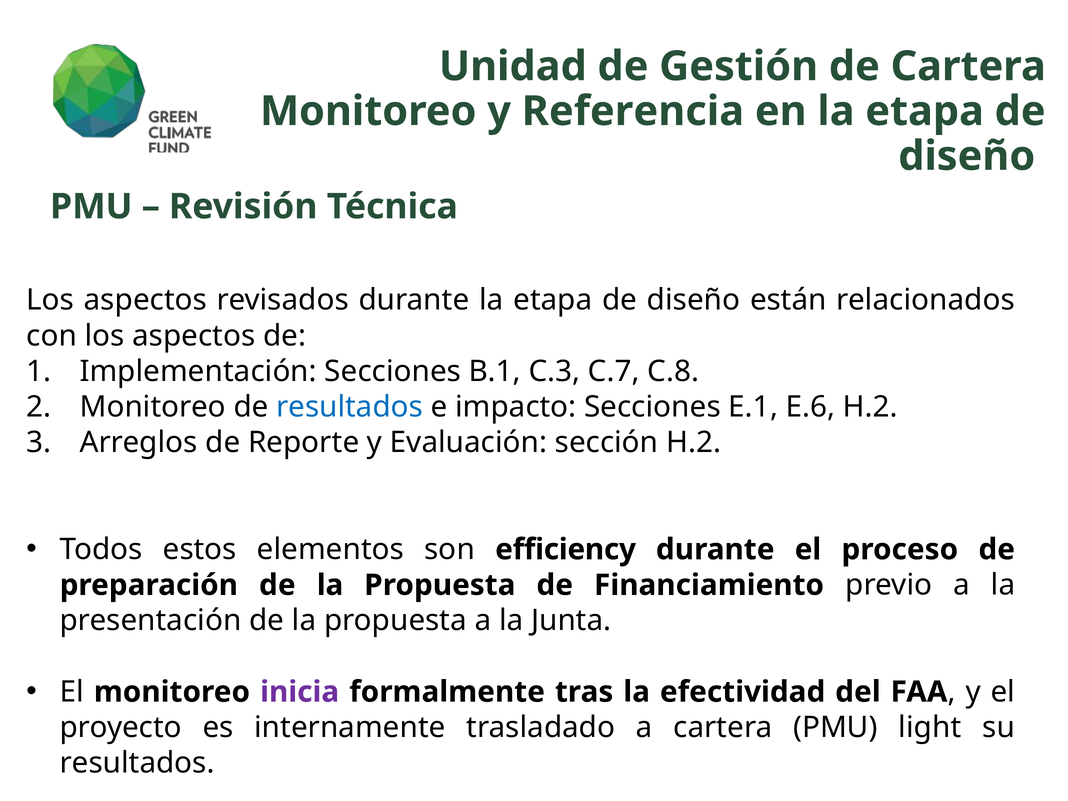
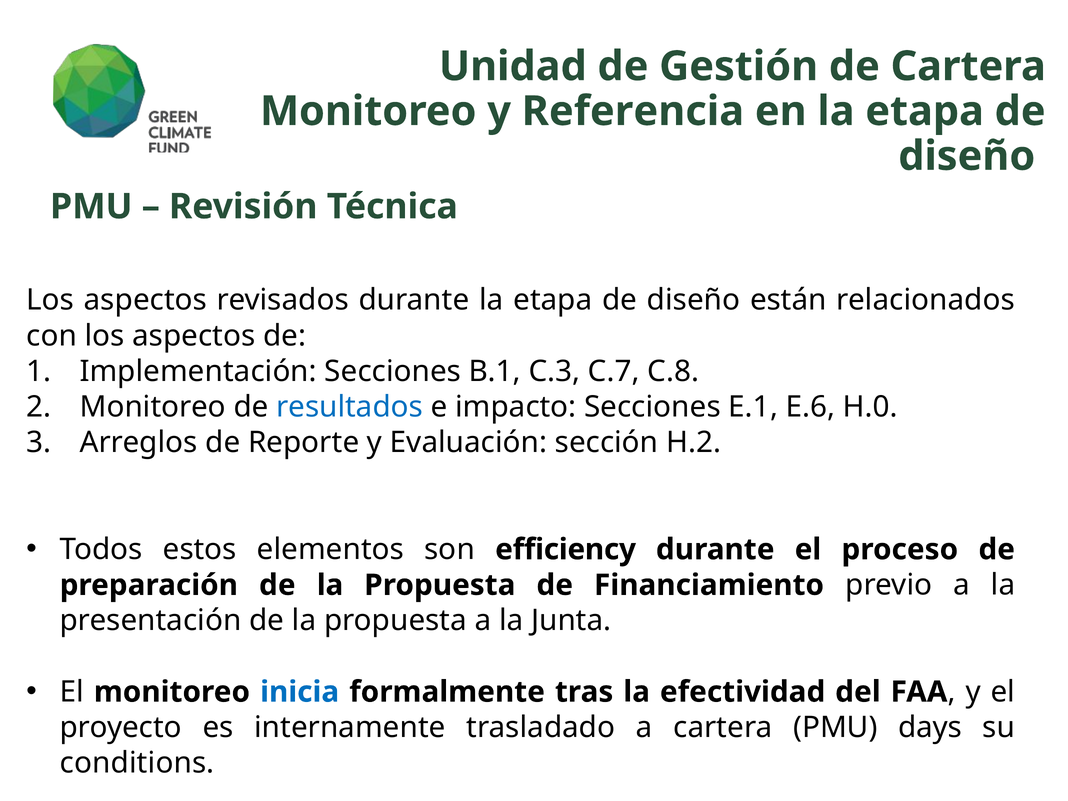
E.6 H.2: H.2 -> H.0 (870, 407)
inicia colour: purple -> blue (300, 692)
light: light -> days (930, 728)
resultados: resultados -> conditions (137, 763)
